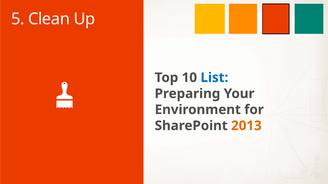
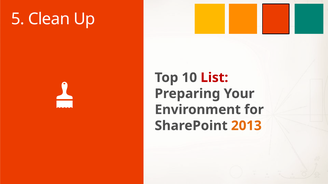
List colour: blue -> red (214, 78)
